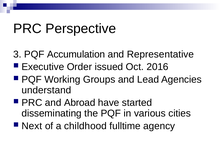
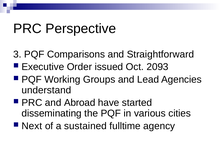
Accumulation: Accumulation -> Comparisons (76, 54)
Representative: Representative -> Straightforward (160, 54)
2016: 2016 -> 2093 (158, 67)
childhood: childhood -> sustained (85, 126)
